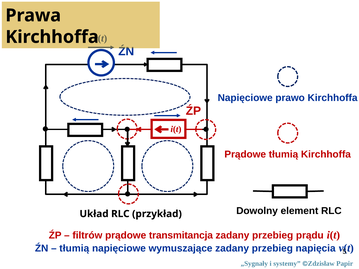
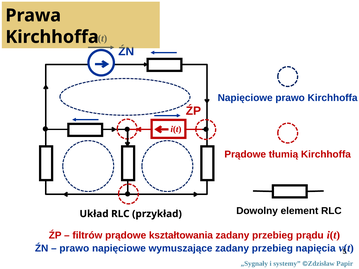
transmitancja: transmitancja -> kształtowania (181, 235)
tłumią: tłumią -> prawo (74, 249)
